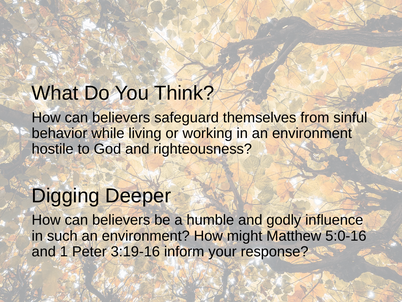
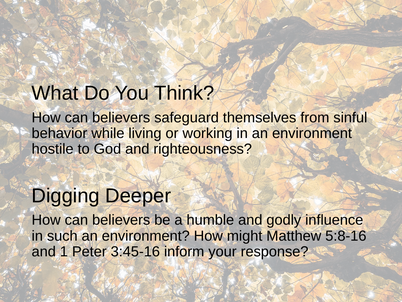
5:0-16: 5:0-16 -> 5:8-16 (346, 236)
3:19-16: 3:19-16 -> 3:45-16 (135, 251)
